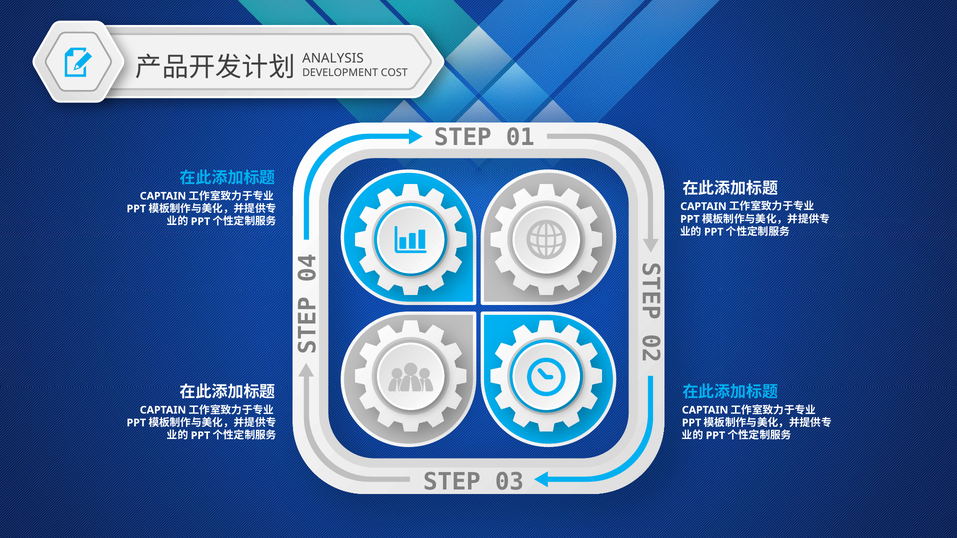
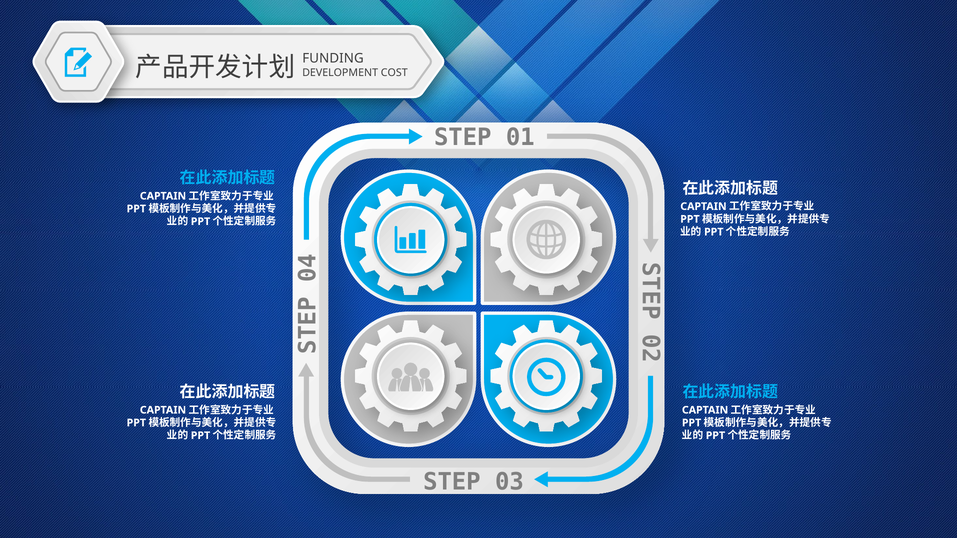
ANALYSIS: ANALYSIS -> FUNDING (333, 58)
